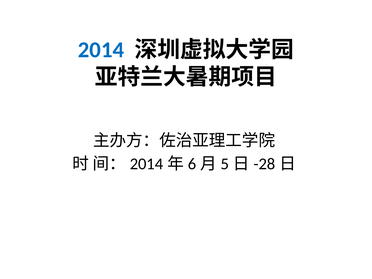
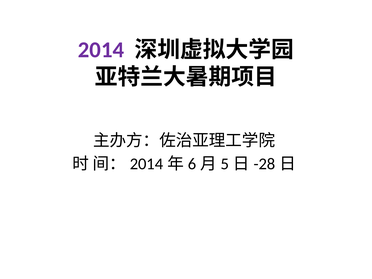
2014 colour: blue -> purple (101, 50)
